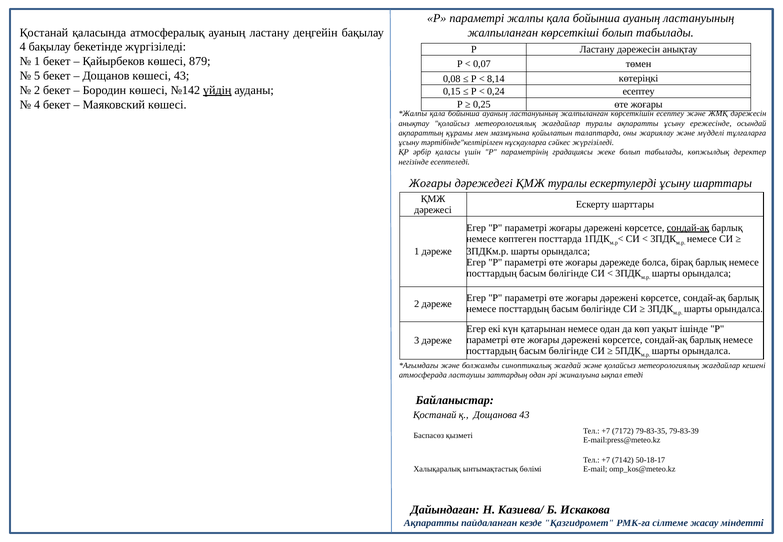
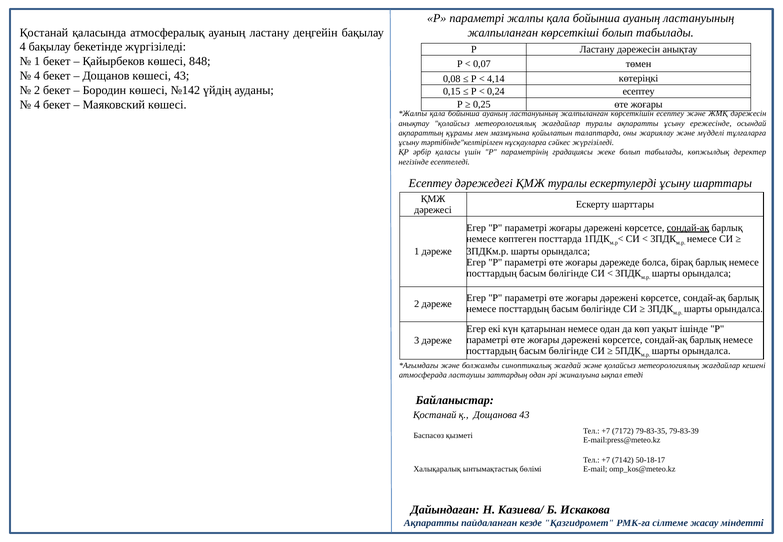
879: 879 -> 848 (200, 61)
5: 5 -> 4 (37, 76)
8,14: 8,14 -> 4,14 (496, 79)
үйдің underline: present -> none (217, 90)
Жоғары: Жоғары -> Есептеу (430, 183)
